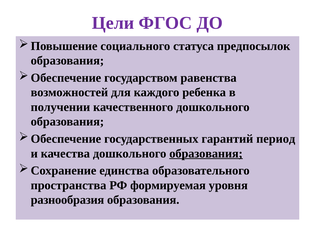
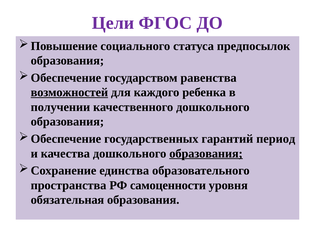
возможностей underline: none -> present (69, 92)
формируемая: формируемая -> самоценности (168, 185)
разнообразия: разнообразия -> обязательная (67, 200)
